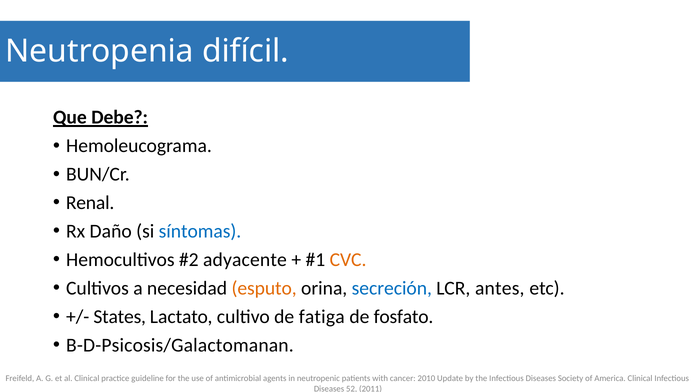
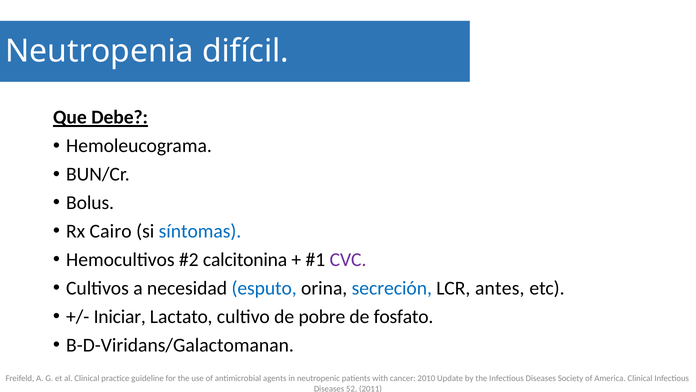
Renal: Renal -> Bolus (90, 203)
Daño: Daño -> Cairo (111, 231)
adyacente: adyacente -> calcitonina (245, 259)
CVC colour: orange -> purple (348, 259)
esputo colour: orange -> blue (264, 288)
States: States -> Iniciar (120, 316)
fatiga: fatiga -> pobre (322, 316)
B-D-Psicosis/Galactomanan: B-D-Psicosis/Galactomanan -> B-D-Viridans/Galactomanan (180, 345)
